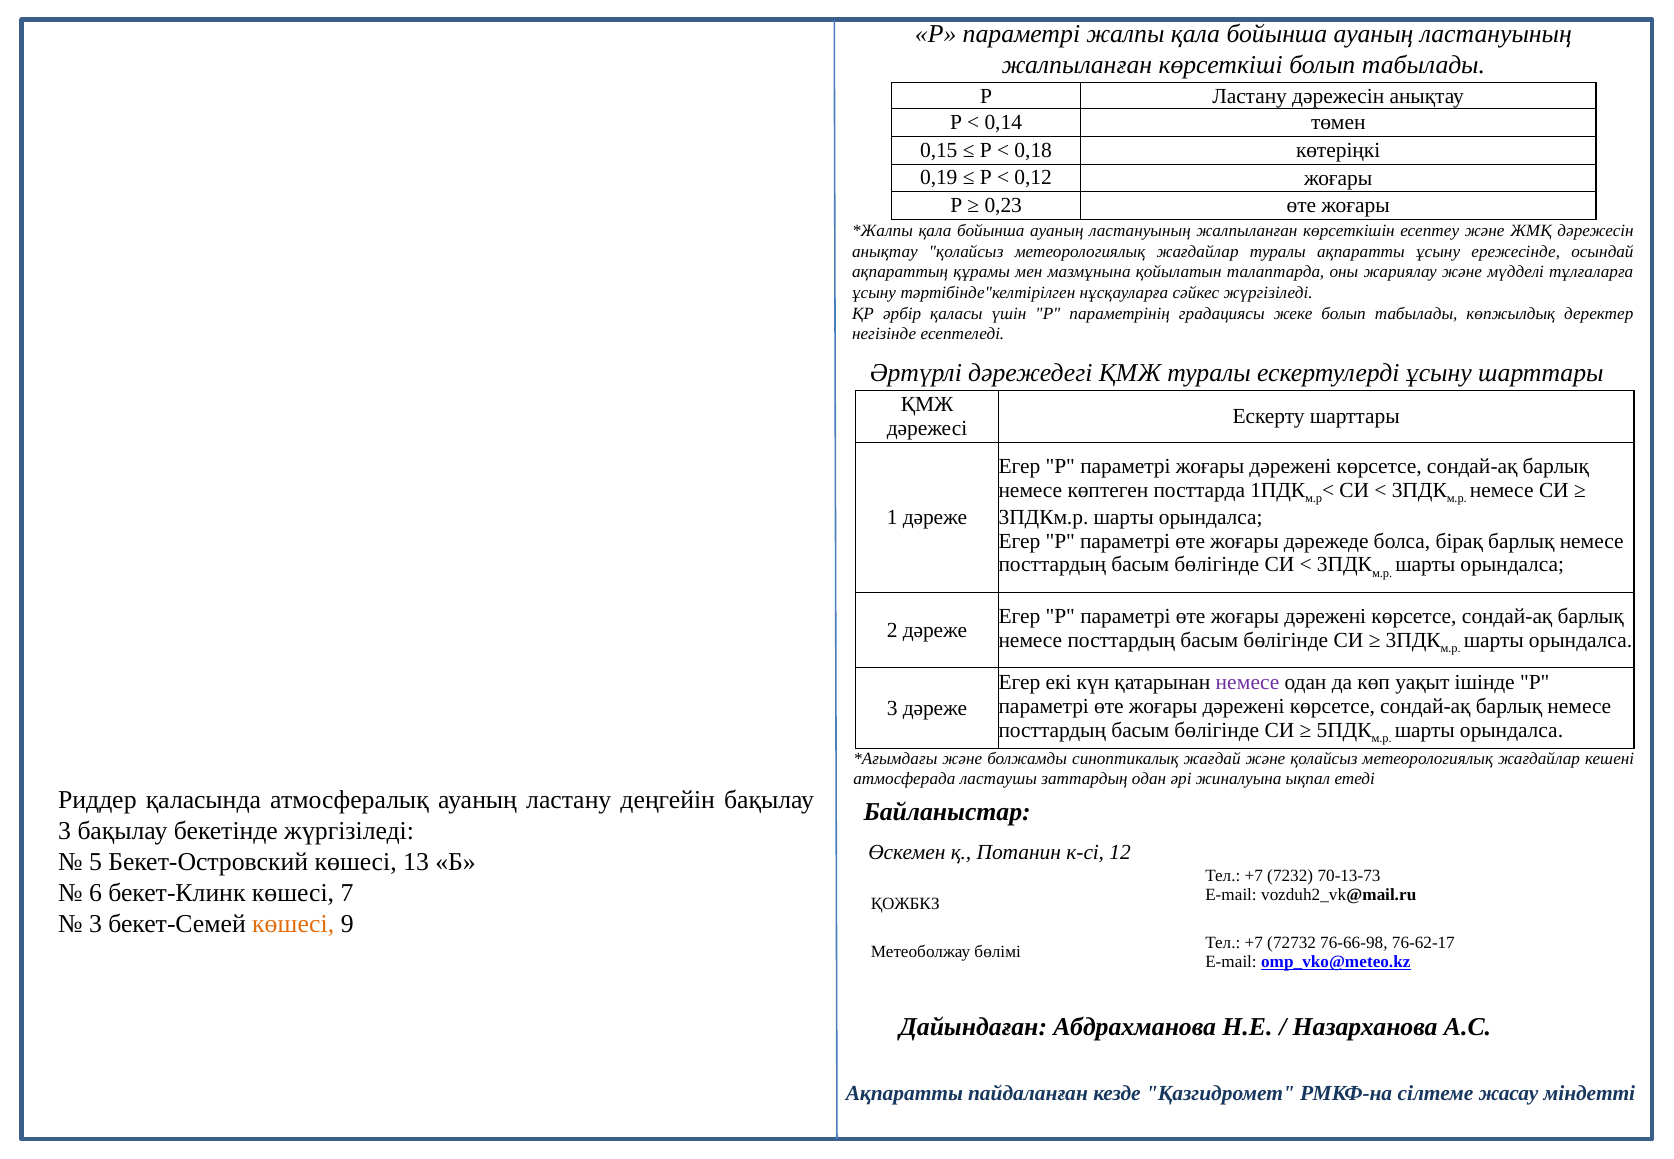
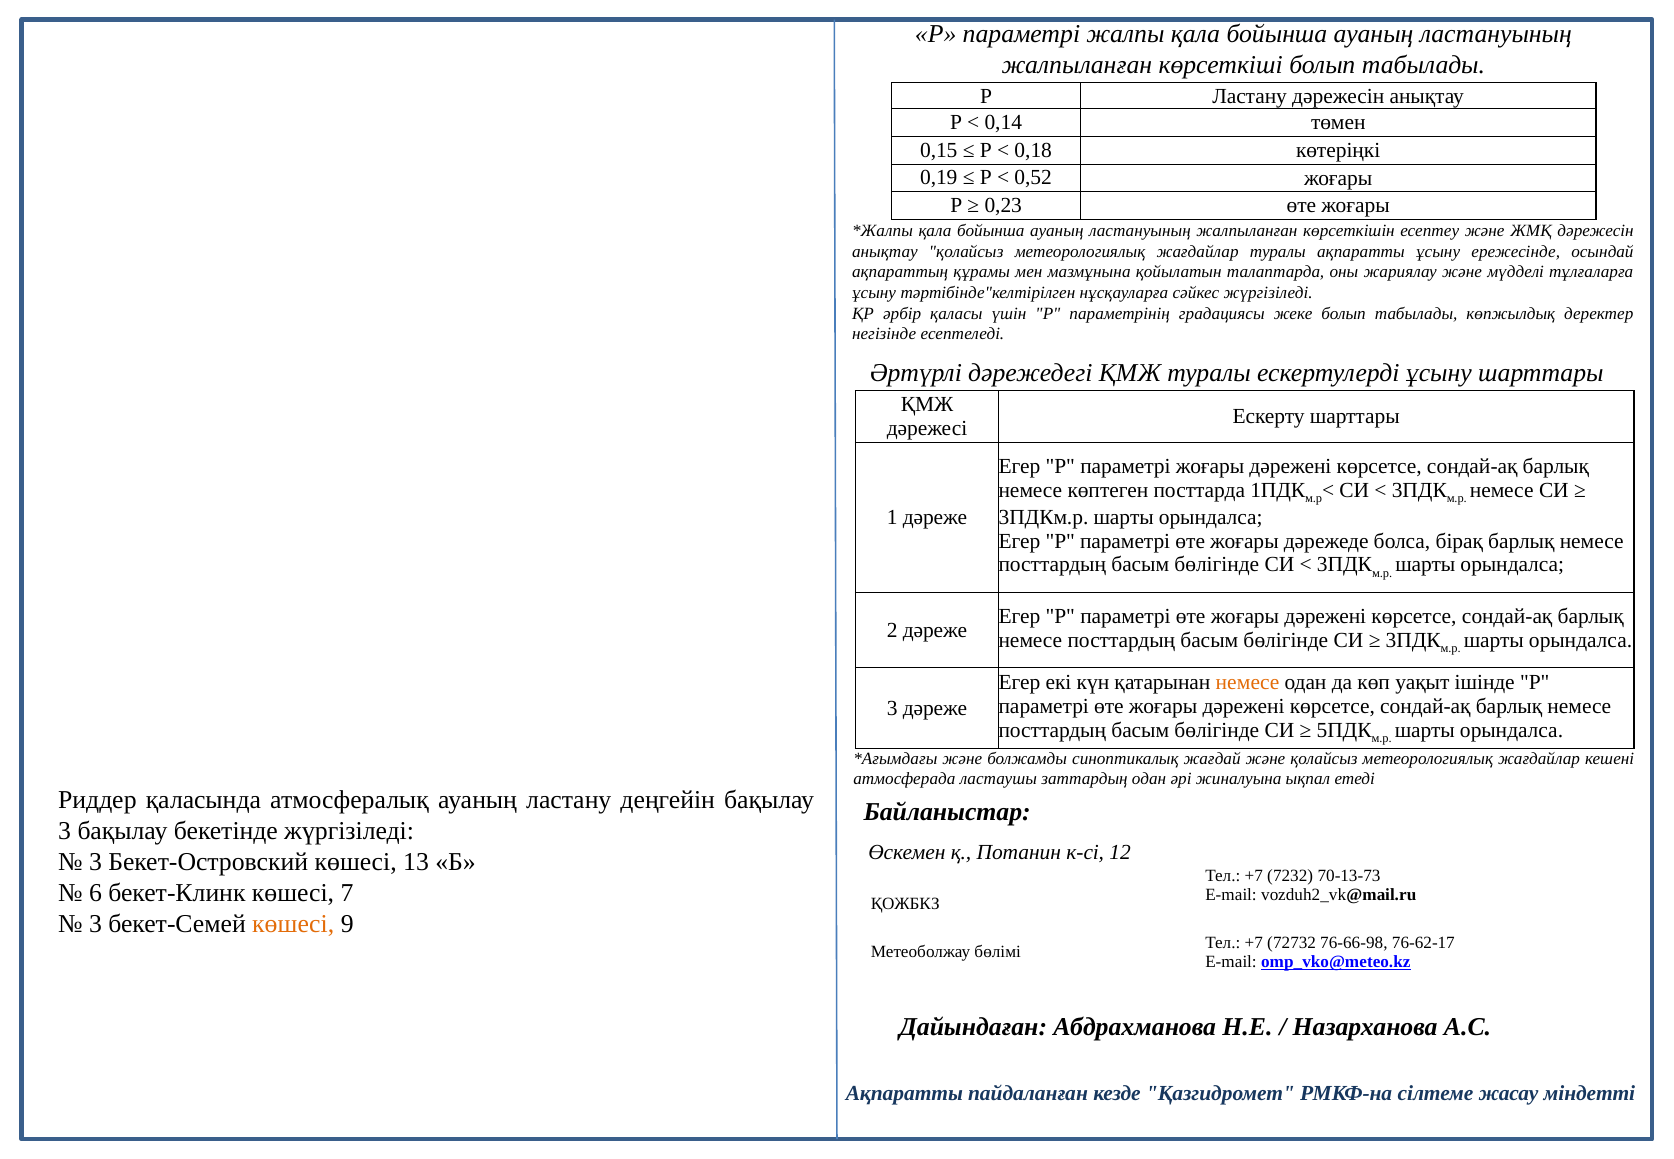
0,12: 0,12 -> 0,52 (1033, 178)
немесе colour: purple -> orange (1247, 683)
5: 5 -> 3 (96, 862)
